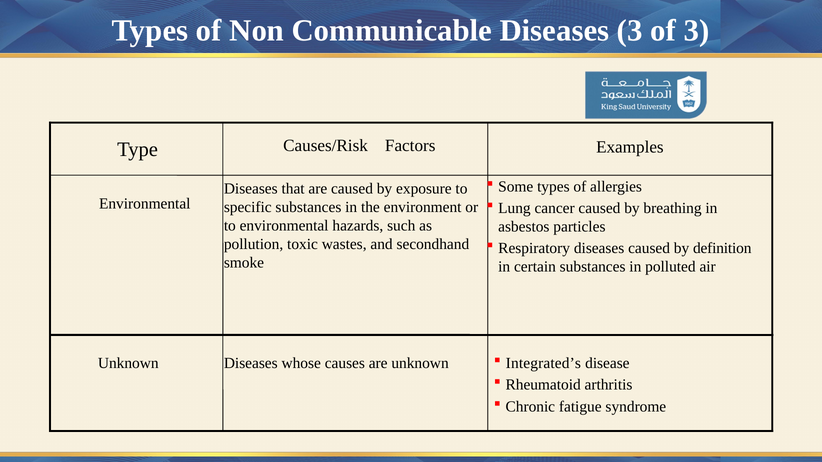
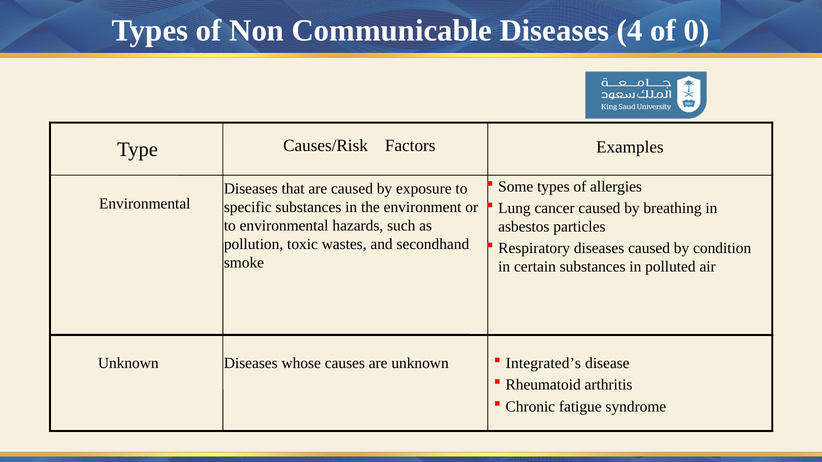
Diseases 3: 3 -> 4 (630, 31)
of 3: 3 -> 0 (696, 31)
definition: definition -> condition (722, 248)
